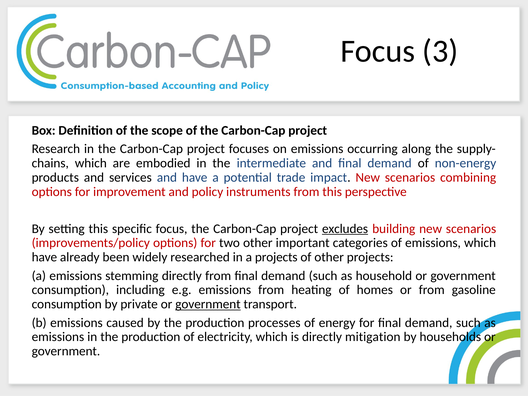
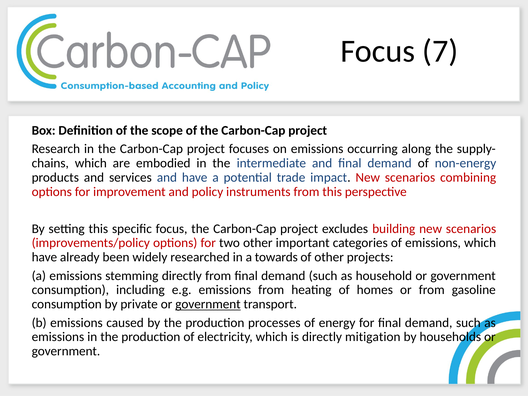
3: 3 -> 7 (440, 51)
excludes underline: present -> none (345, 229)
a projects: projects -> towards (276, 257)
